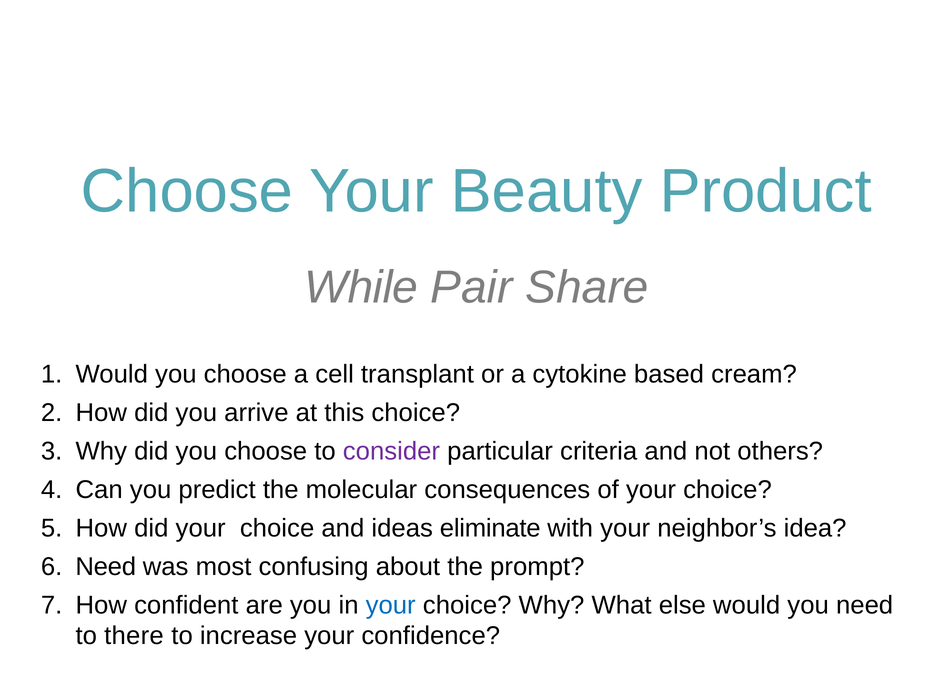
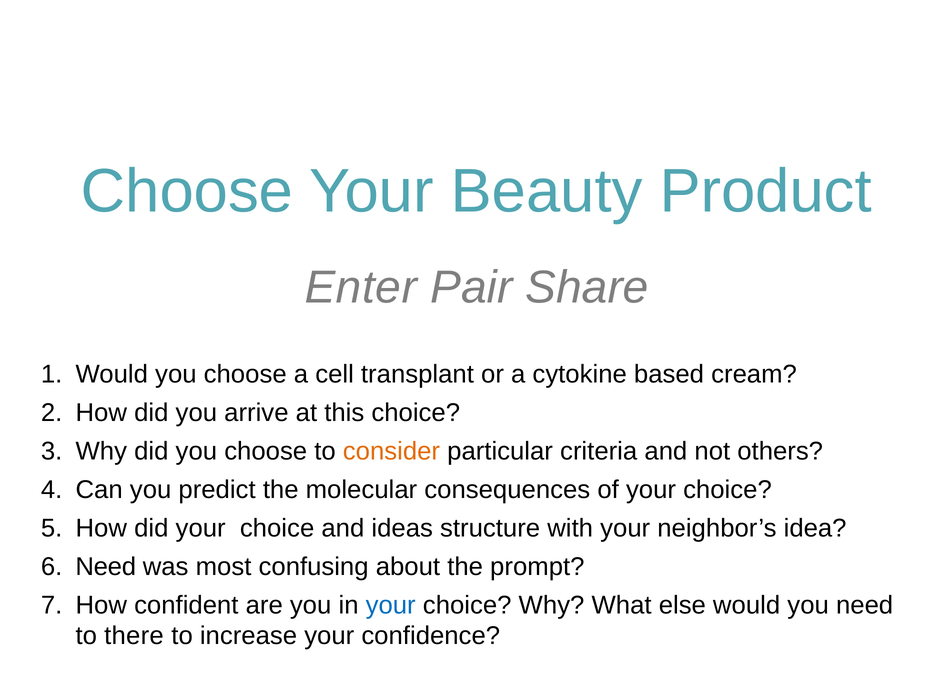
While: While -> Enter (361, 288)
consider colour: purple -> orange (391, 452)
eliminate: eliminate -> structure (490, 529)
